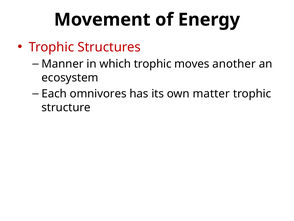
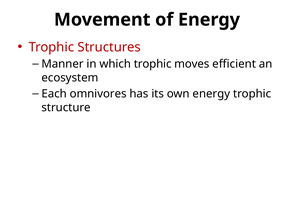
another: another -> efficient (234, 64)
own matter: matter -> energy (211, 94)
